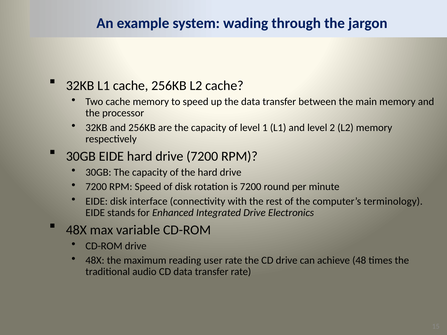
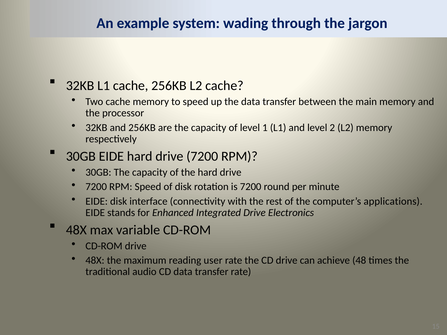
terminology: terminology -> applications (393, 201)
